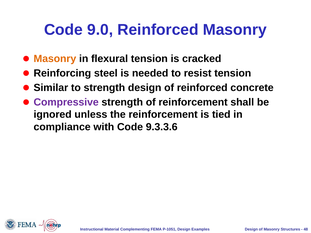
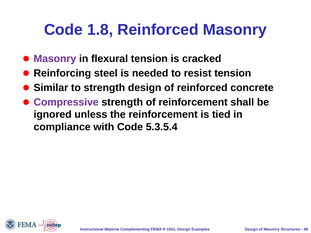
9.0: 9.0 -> 1.8 (100, 30)
Masonry colour: orange -> purple (55, 59)
9.3.3.6: 9.3.3.6 -> 5.3.5.4 (162, 127)
